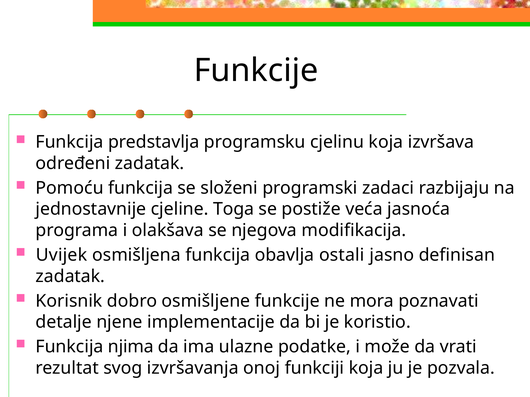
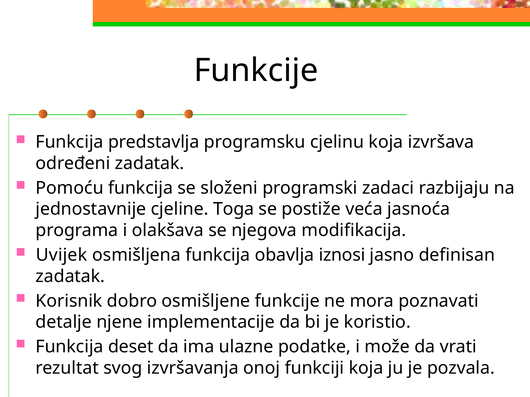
ostali: ostali -> iznosi (342, 255)
njima: njima -> deset (131, 347)
